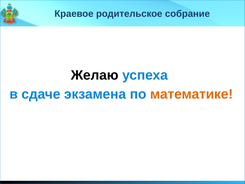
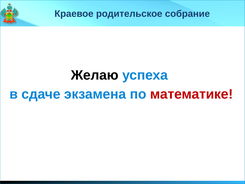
математике colour: orange -> red (192, 94)
